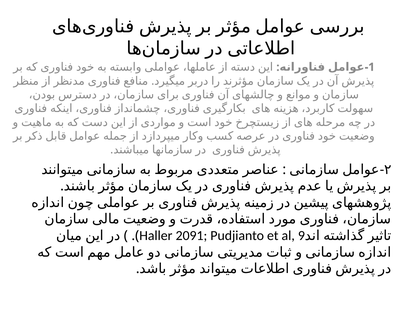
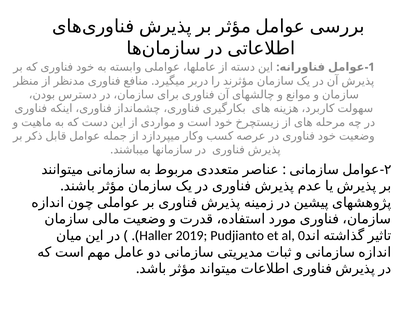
2091: 2091 -> 2019 (191, 236)
9: 9 -> 0 (301, 236)
